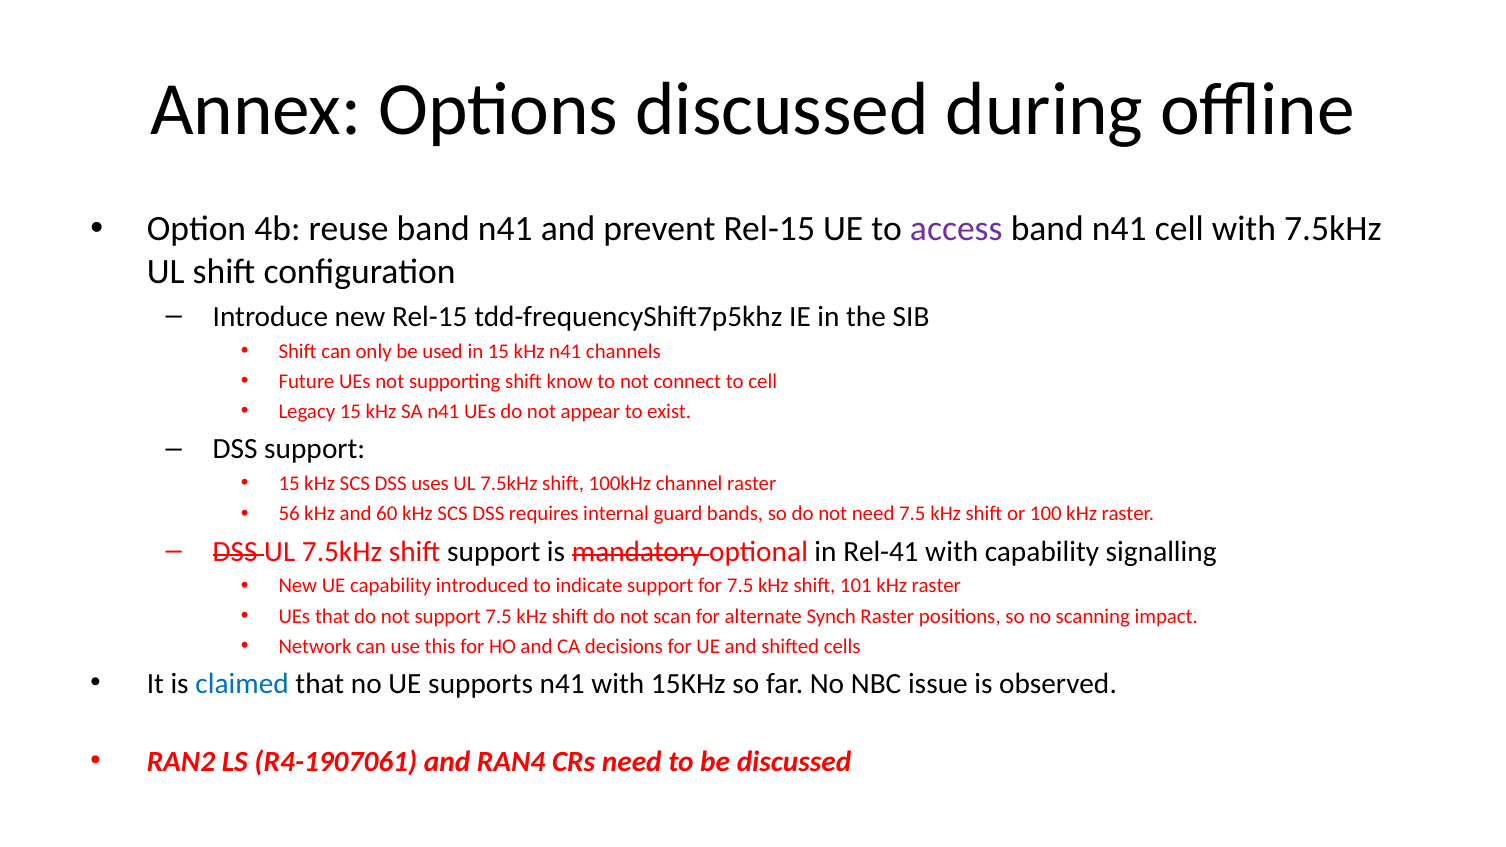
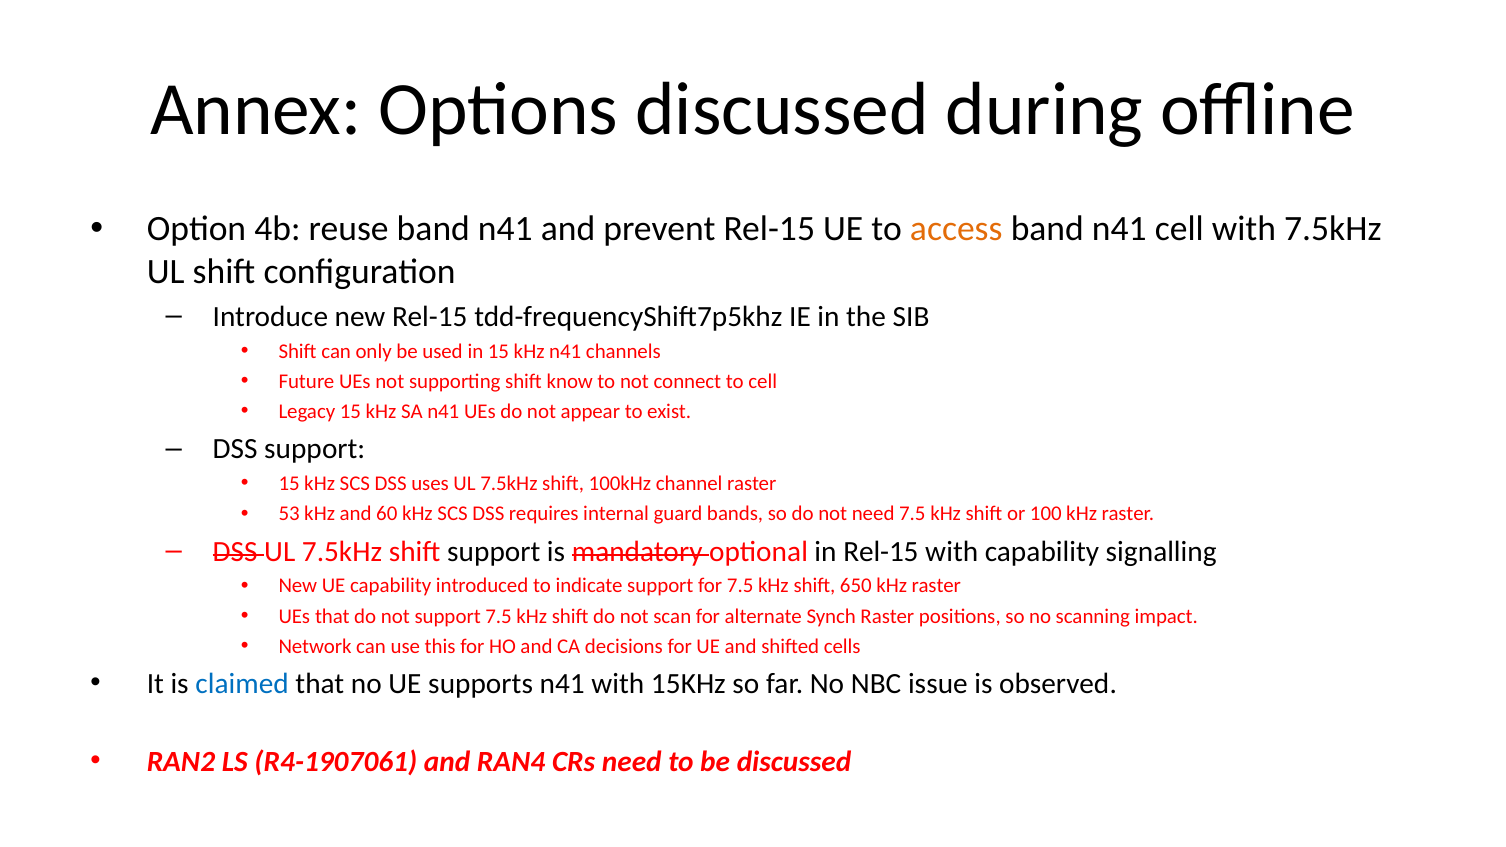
access colour: purple -> orange (956, 229)
56: 56 -> 53 (289, 514)
in Rel-41: Rel-41 -> Rel-15 (881, 552)
101: 101 -> 650 (856, 586)
